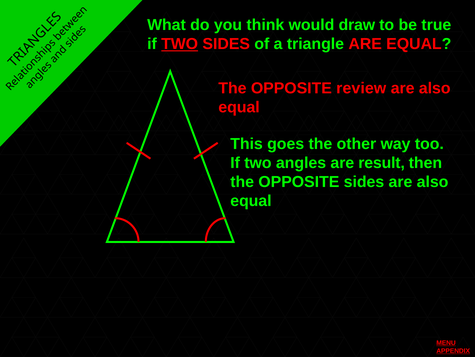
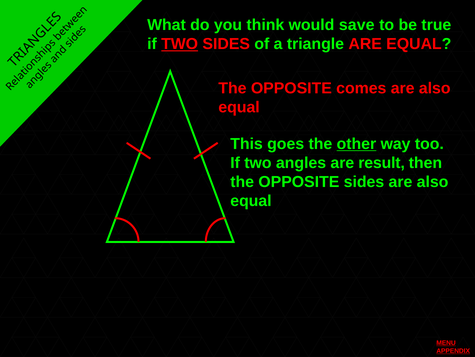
draw: draw -> save (357, 25)
review: review -> comes (361, 88)
other underline: none -> present (356, 144)
